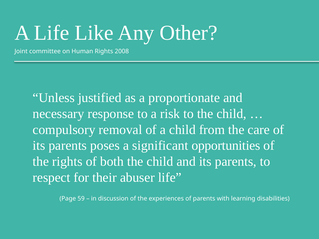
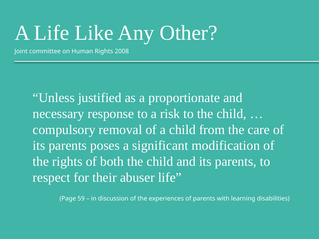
opportunities: opportunities -> modification (226, 146)
